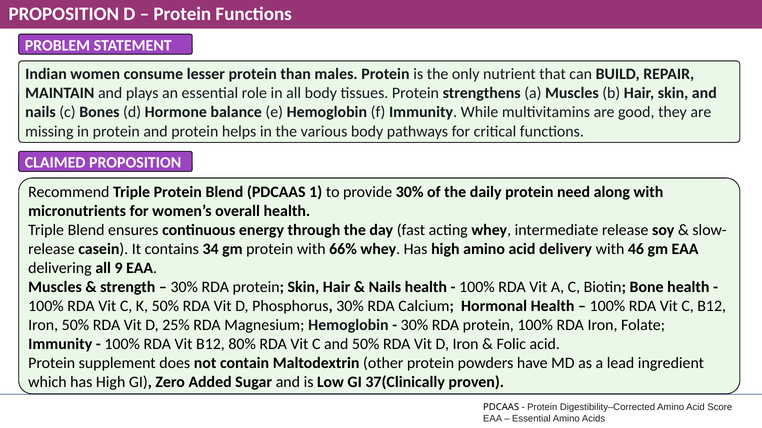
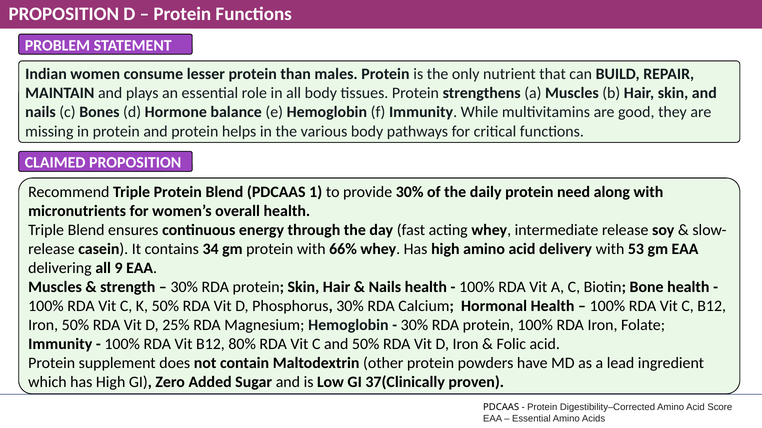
46: 46 -> 53 (636, 249)
